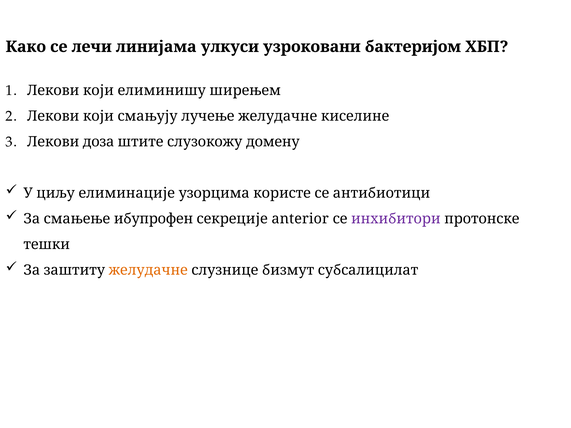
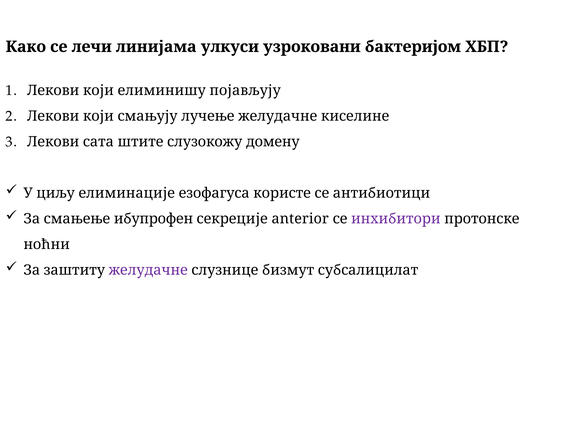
ширењем: ширењем -> појављују (245, 90)
доза: доза -> сата (98, 142)
узорцима: узорцима -> езофагуса (214, 193)
тешки: тешки -> ноћни (47, 245)
желудачне colour: orange -> purple (148, 270)
